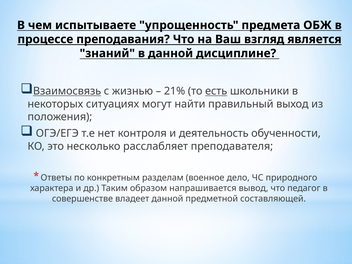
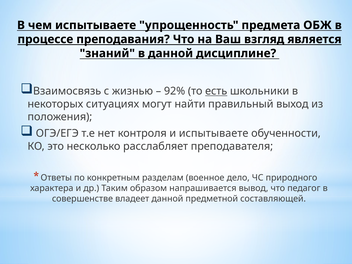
Взаимосвязь underline: present -> none (67, 91)
21%: 21% -> 92% (175, 91)
и деятельность: деятельность -> испытываете (214, 133)
